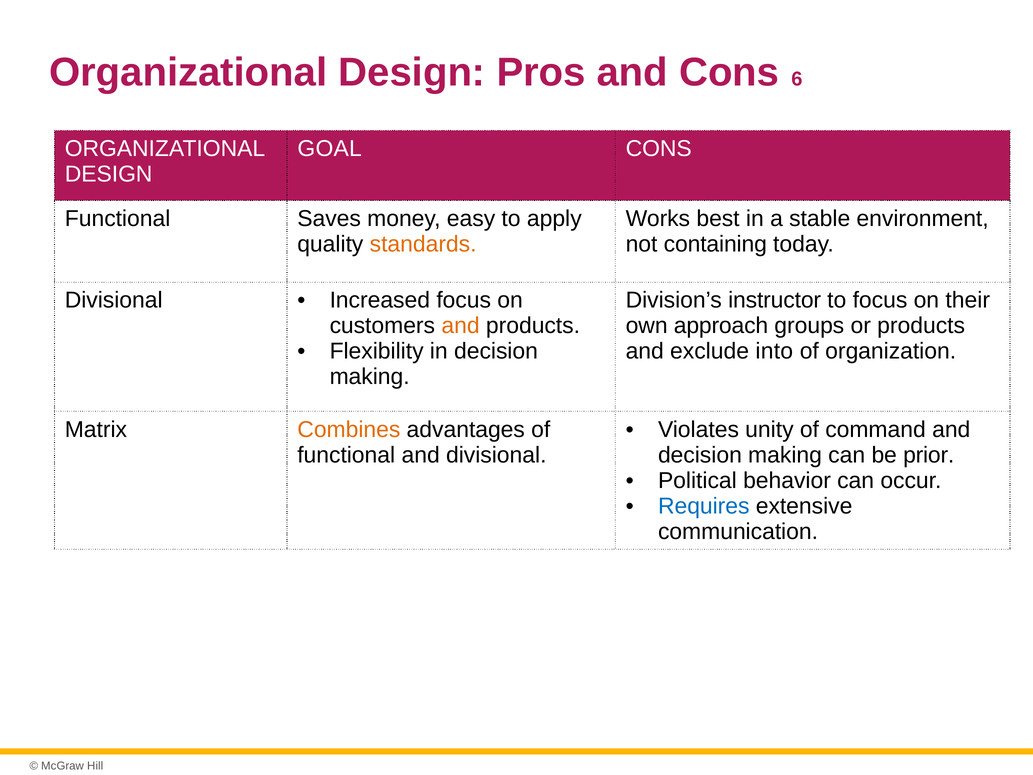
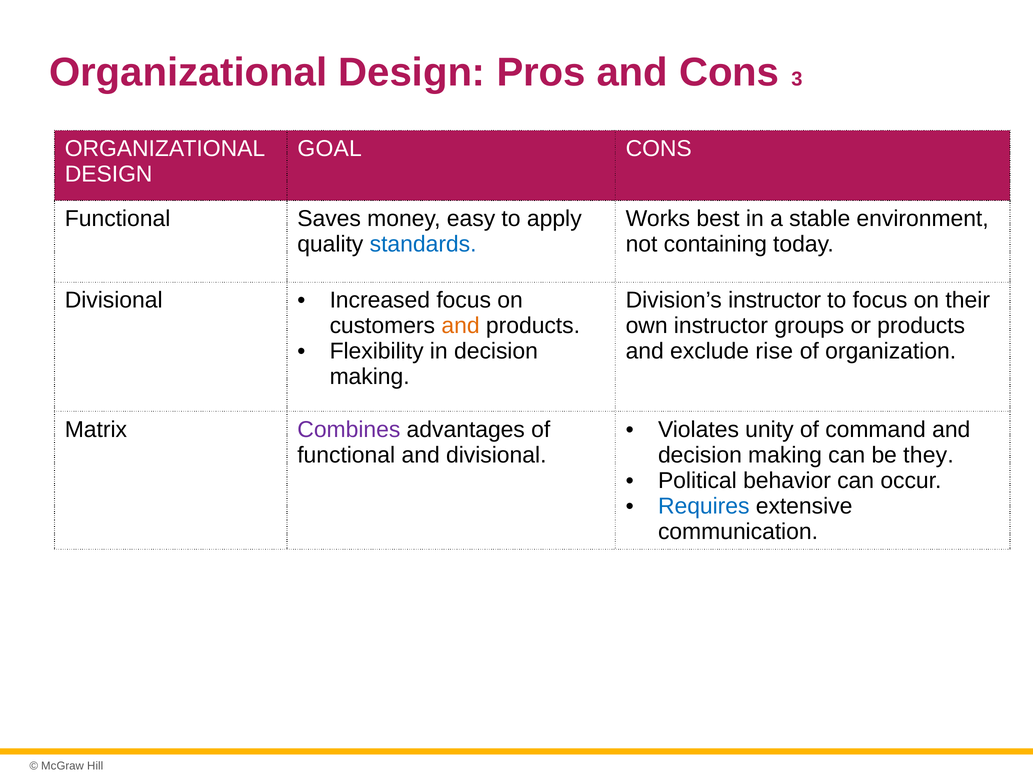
6: 6 -> 3 (797, 79)
standards colour: orange -> blue (423, 244)
own approach: approach -> instructor (721, 326)
into: into -> rise (774, 351)
Combines colour: orange -> purple (349, 429)
prior: prior -> they (929, 455)
